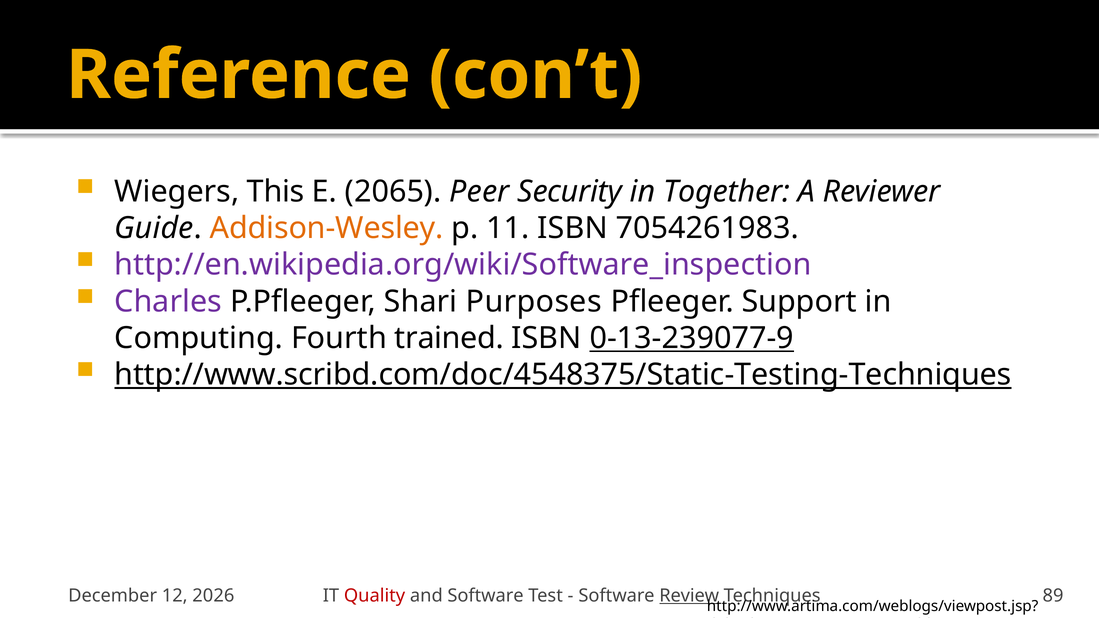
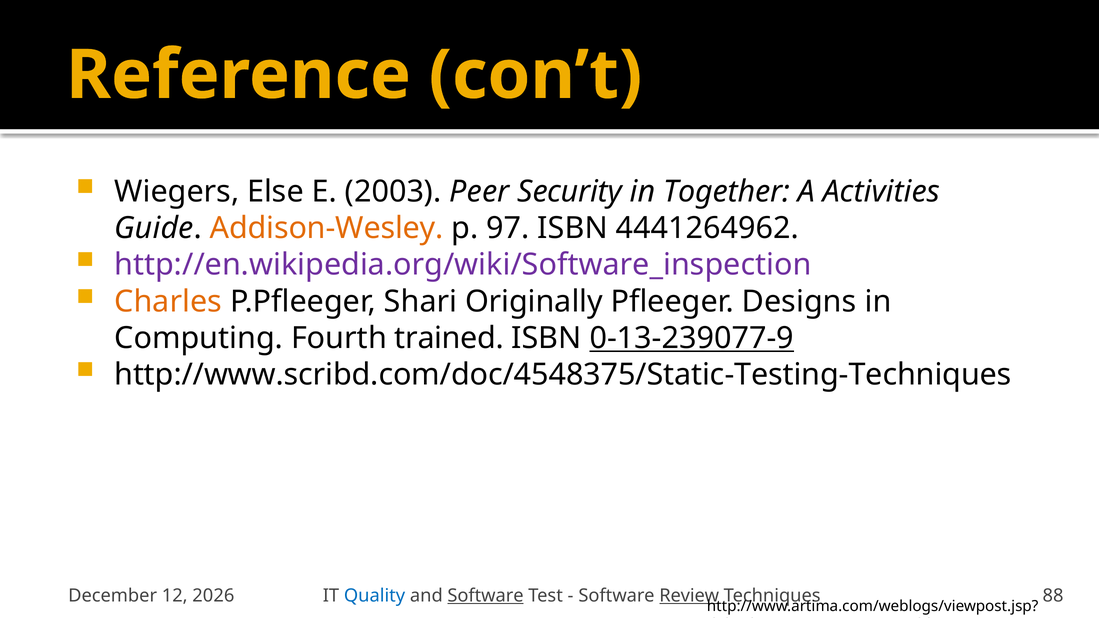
This: This -> Else (275, 192)
2065: 2065 -> 2003 (393, 192)
Reviewer: Reviewer -> Activities (881, 192)
11: 11 -> 97 (508, 228)
7054261983: 7054261983 -> 4441264962 (707, 228)
Charles colour: purple -> orange (168, 302)
Purposes: Purposes -> Originally (534, 302)
Support: Support -> Designs (799, 302)
http://www.scribd.com/doc/4548375/Static-Testing-Techniques underline: present -> none (563, 375)
Quality colour: red -> blue (375, 596)
Software underline: none -> present (486, 596)
89: 89 -> 88 (1053, 596)
